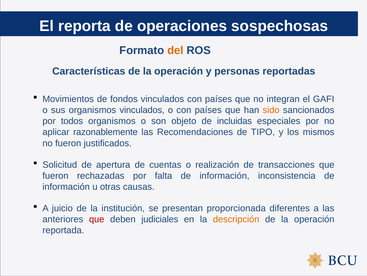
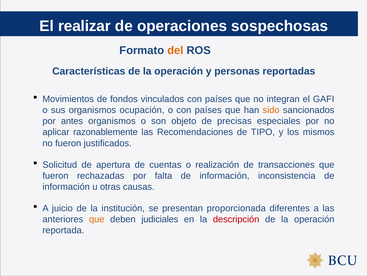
reporta: reporta -> realizar (84, 26)
organismos vinculados: vinculados -> ocupación (142, 110)
todos: todos -> antes (72, 121)
incluidas: incluidas -> precisas (234, 121)
que colour: red -> orange (97, 219)
descripción colour: orange -> red (236, 219)
